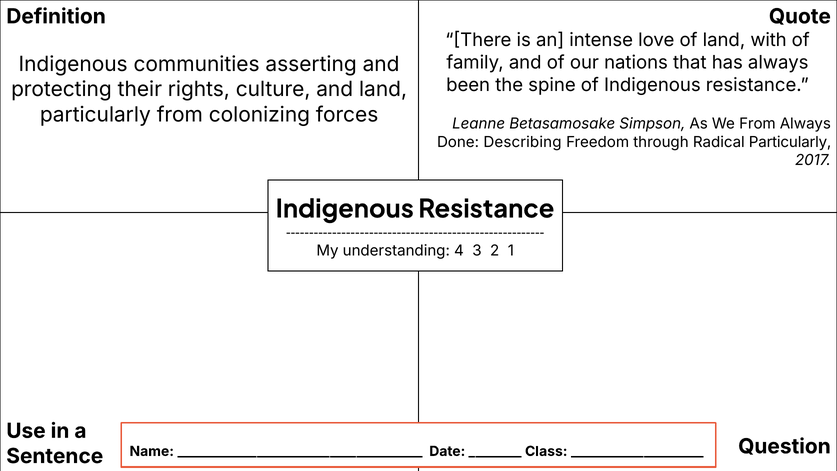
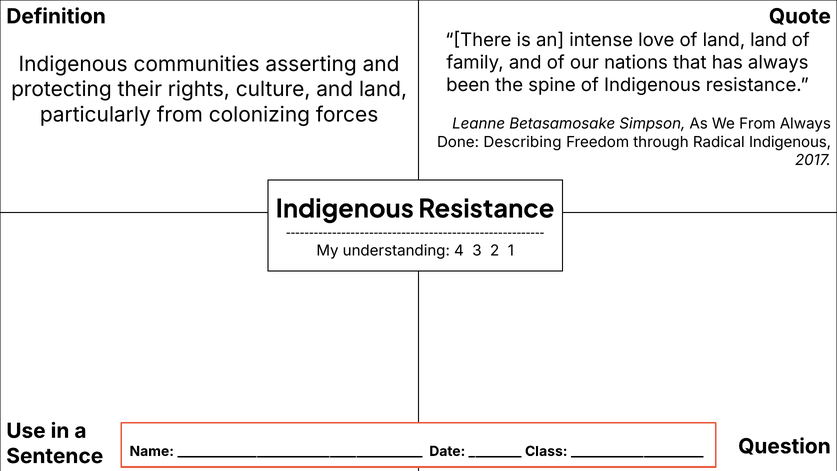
land with: with -> land (769, 40)
Radical Particularly: Particularly -> Indigenous (790, 142)
